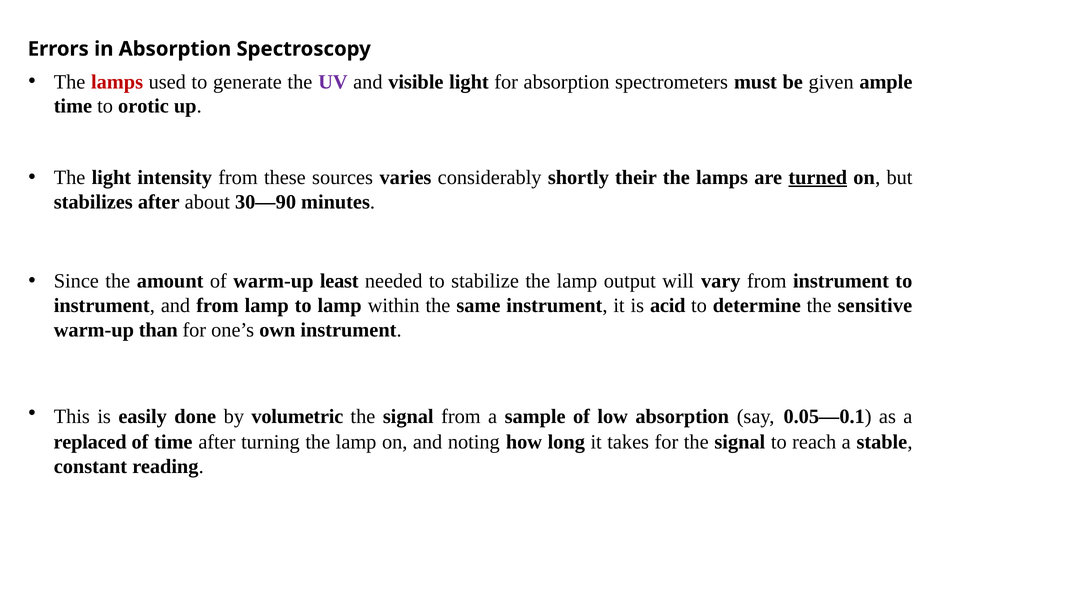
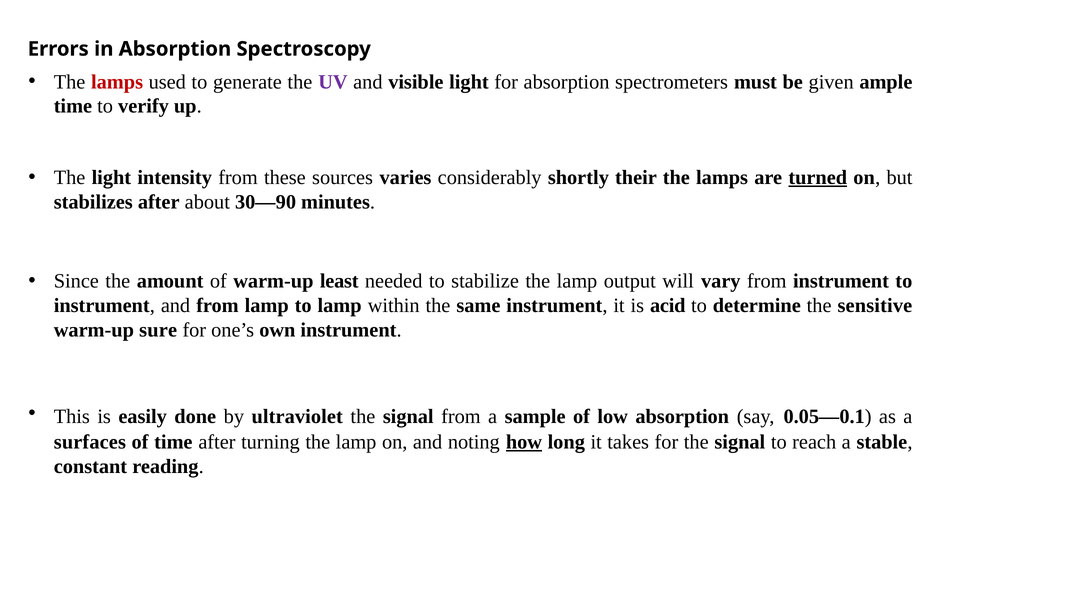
orotic: orotic -> verify (143, 106)
than: than -> sure (158, 330)
volumetric: volumetric -> ultraviolet (297, 417)
replaced: replaced -> surfaces (90, 442)
how underline: none -> present (524, 442)
